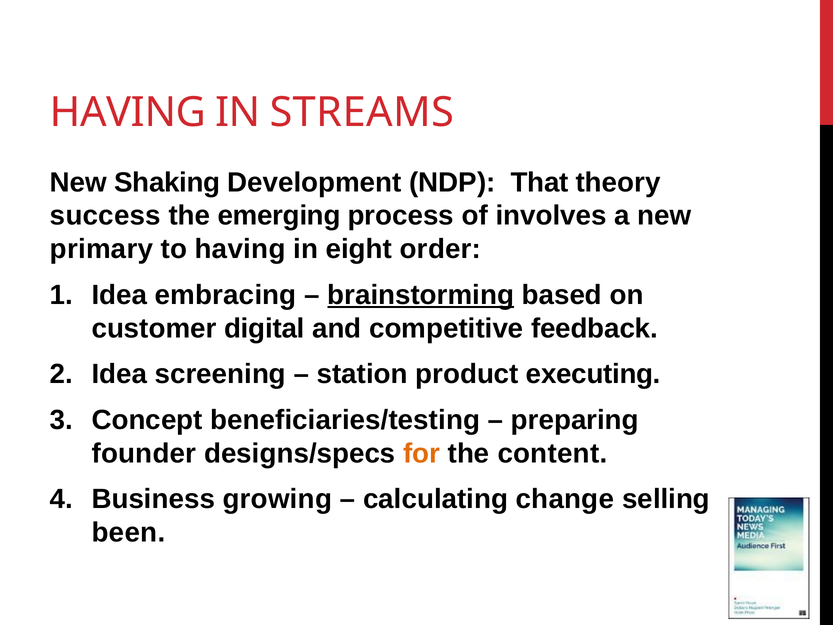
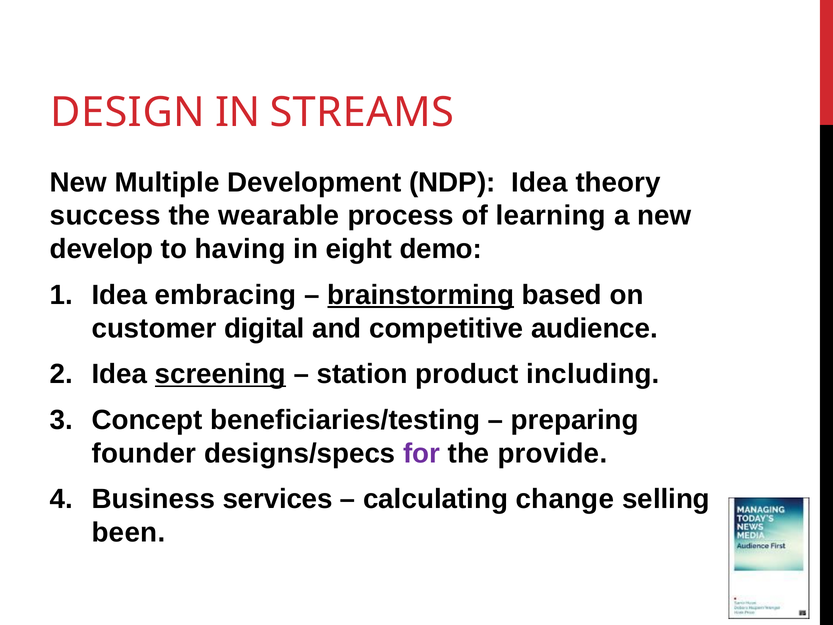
HAVING: HAVING -> DESIGN (128, 113)
Shaking: Shaking -> Multiple (167, 182)
NDP That: That -> Idea (539, 182)
emerging: emerging -> wearable (279, 216)
involves: involves -> learning (551, 216)
primary: primary -> develop (102, 249)
order: order -> demo (441, 249)
feedback: feedback -> audience (594, 328)
screening underline: none -> present (220, 374)
executing: executing -> including (593, 374)
for colour: orange -> purple (422, 453)
content: content -> provide (552, 453)
growing: growing -> services (278, 499)
